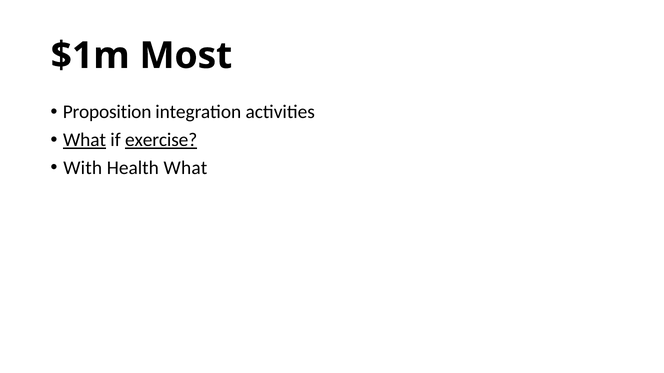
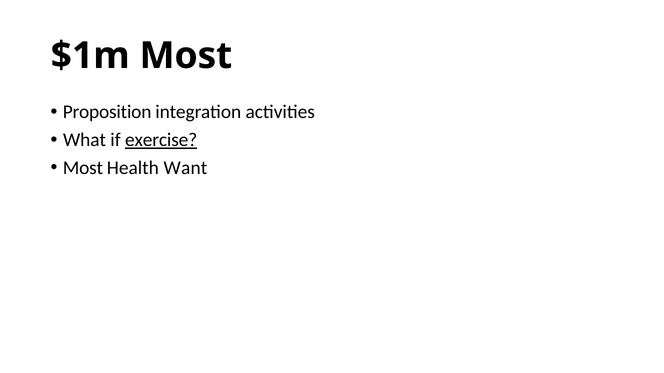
What underline: present -> none (85, 140)
With: With -> Most (83, 168)
Health What: What -> Want (185, 168)
